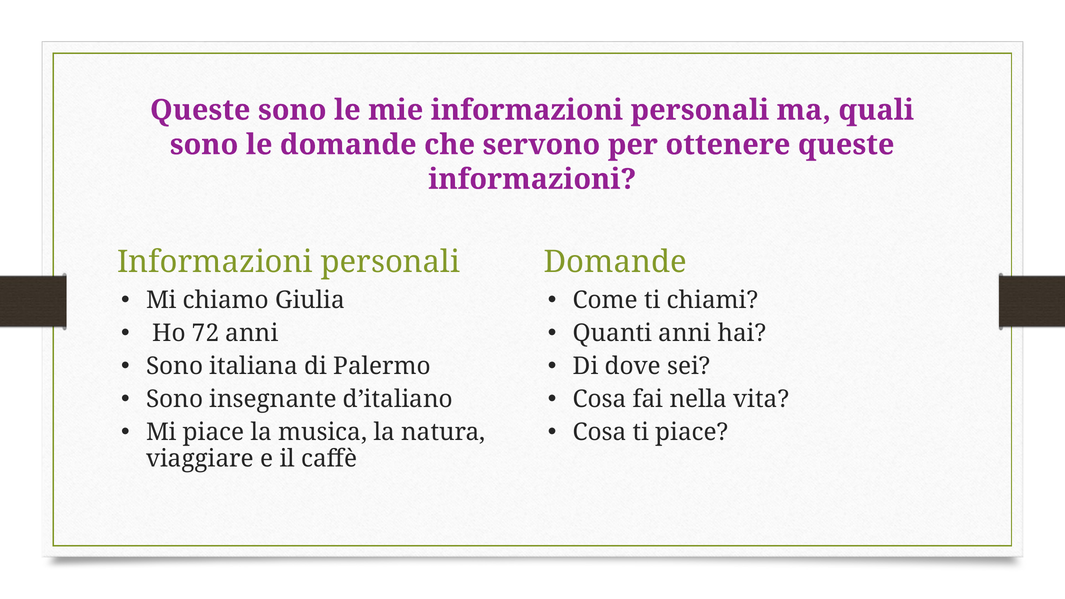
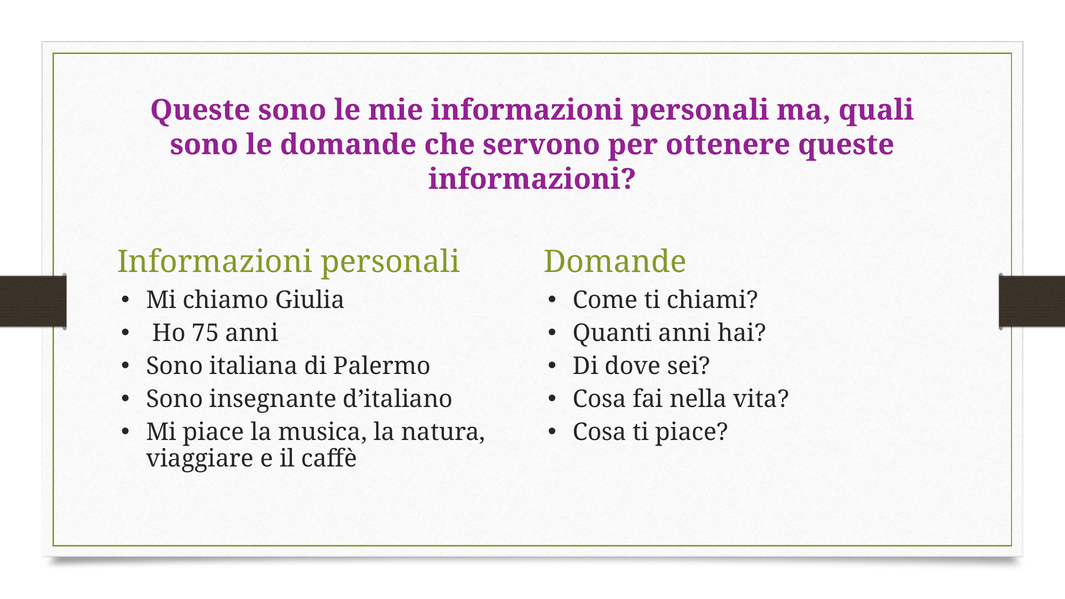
72: 72 -> 75 (206, 333)
